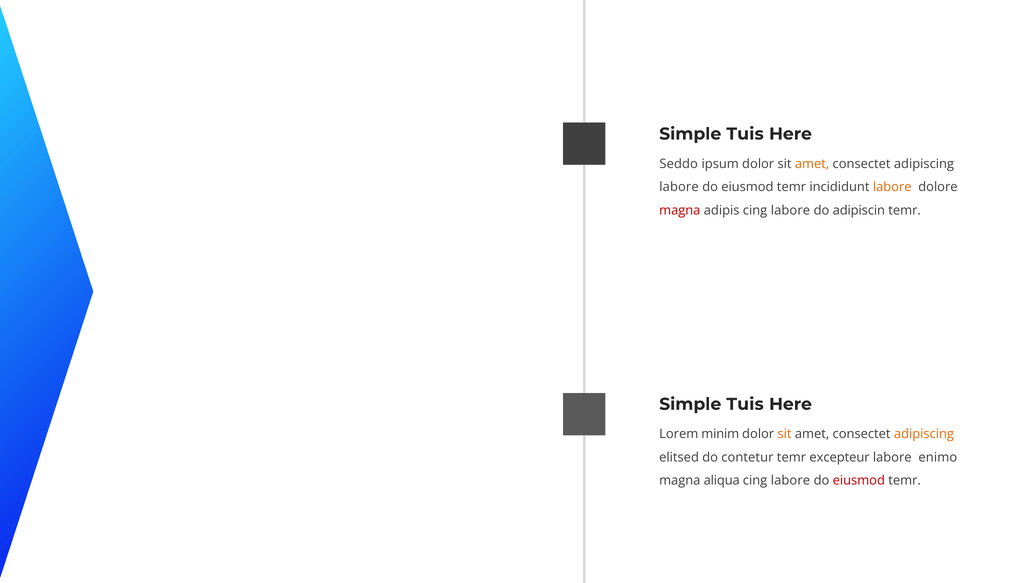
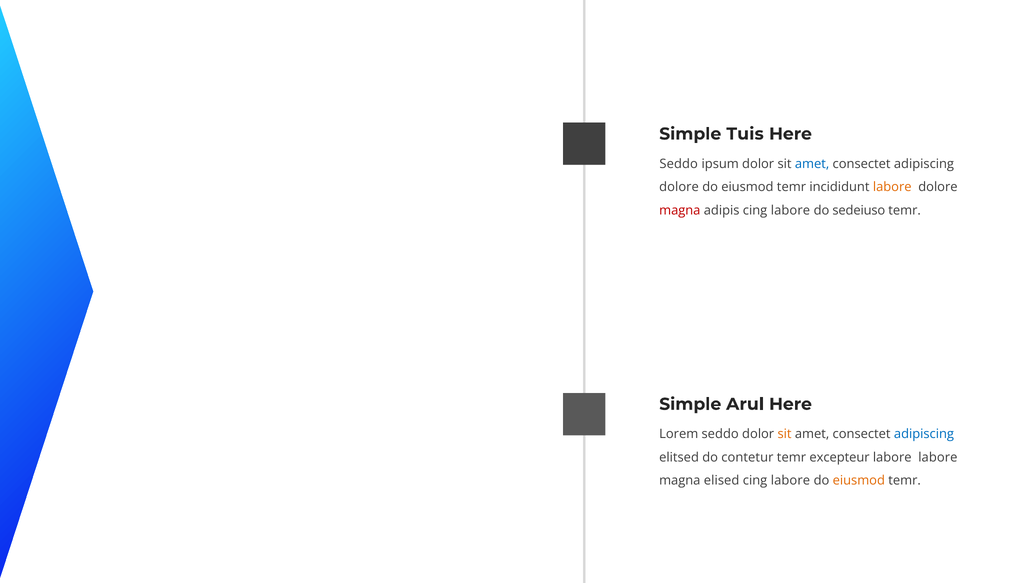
amet colour: orange -> blue (812, 164)
labore: labore -> dolore (679, 187)
adipiscin: adipiscin -> sedeiuso (859, 210)
Tuis: Tuis -> Arul (745, 404)
Lorem minim: minim -> seddo (720, 434)
adipiscing colour: orange -> blue (924, 434)
labore enimo: enimo -> labore (938, 457)
aliqua: aliqua -> elised (722, 480)
eiusmod colour: red -> orange (859, 480)
